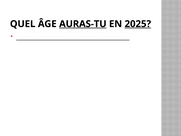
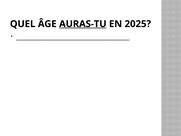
2025 underline: present -> none (138, 24)
